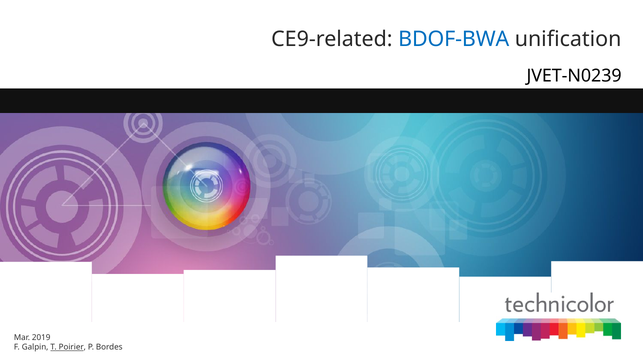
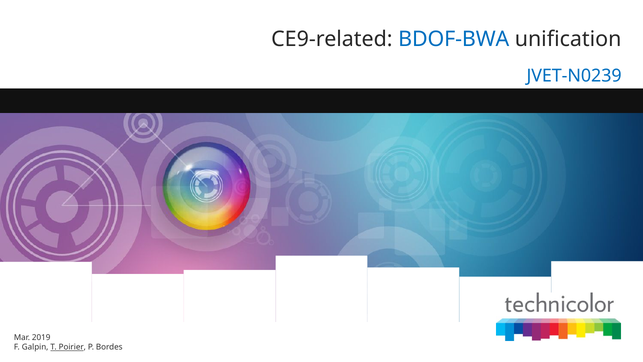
JVET-N0239 colour: black -> blue (574, 76)
